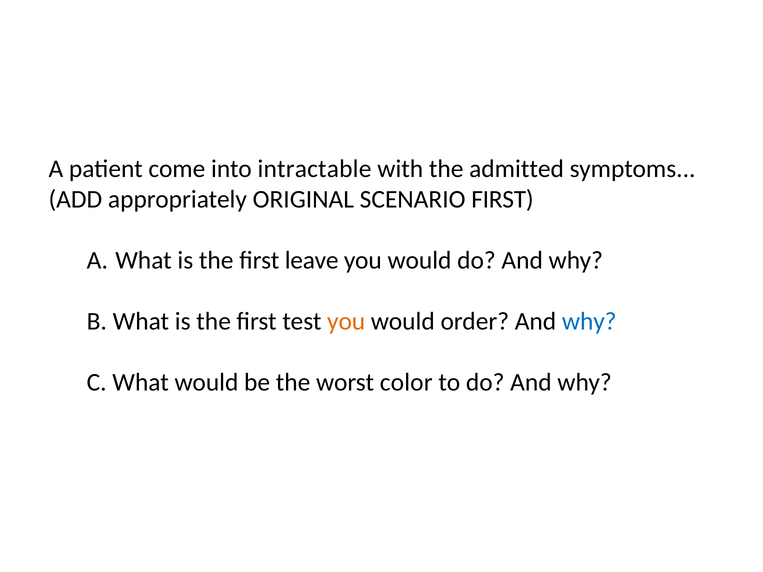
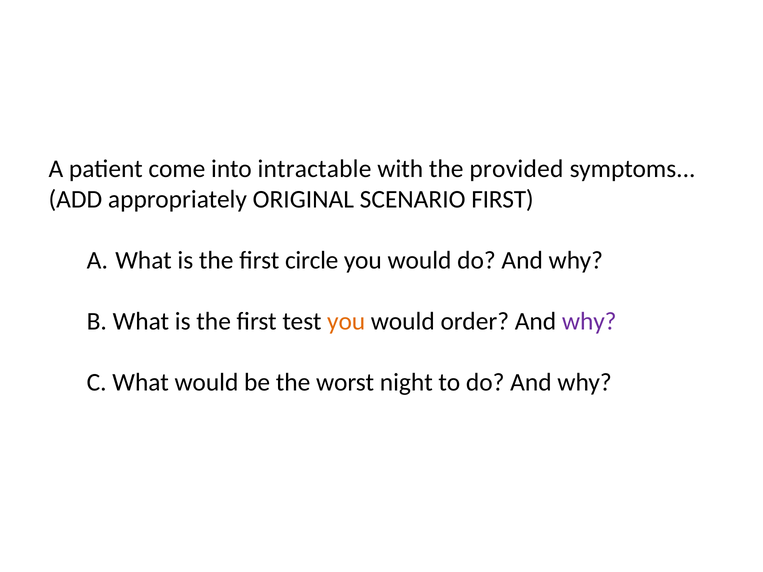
admitted: admitted -> provided (516, 169)
leave: leave -> circle (312, 260)
why colour: blue -> purple (589, 321)
color: color -> night (406, 382)
